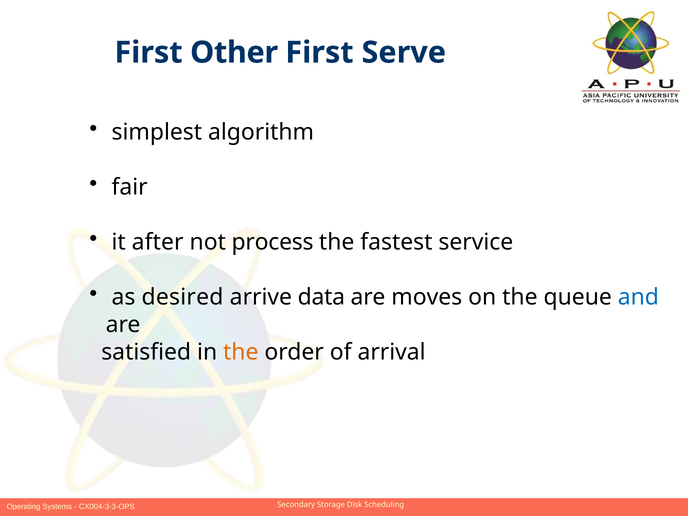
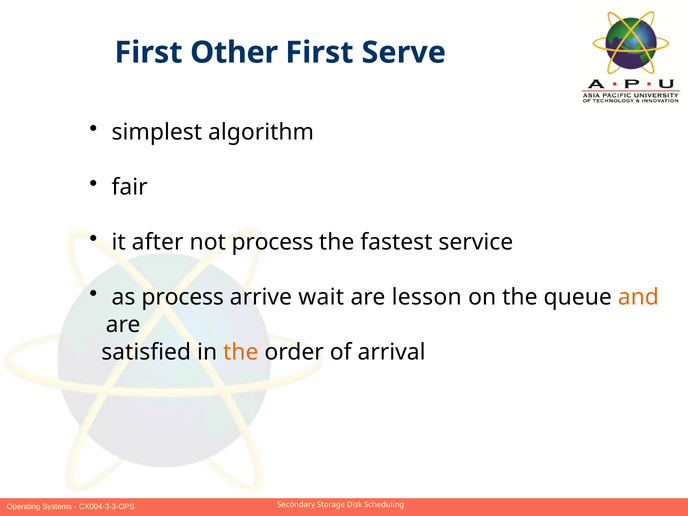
as desired: desired -> process (183, 297)
data: data -> wait (321, 297)
moves: moves -> lesson (427, 297)
and colour: blue -> orange (638, 297)
